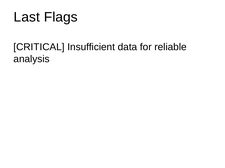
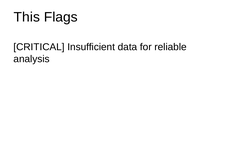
Last: Last -> This (27, 17)
